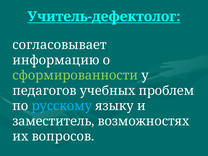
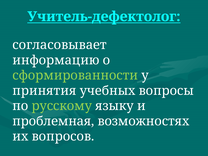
педагогов: педагогов -> принятия (44, 91)
проблем: проблем -> вопросы (166, 91)
русскому colour: light blue -> light green (62, 106)
заместитель: заместитель -> проблемная (53, 121)
